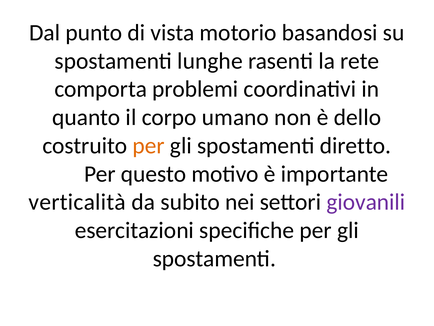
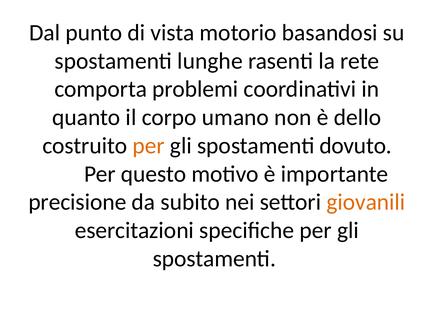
diretto: diretto -> dovuto (356, 145)
verticalità: verticalità -> precisione (77, 202)
giovanili colour: purple -> orange (366, 202)
